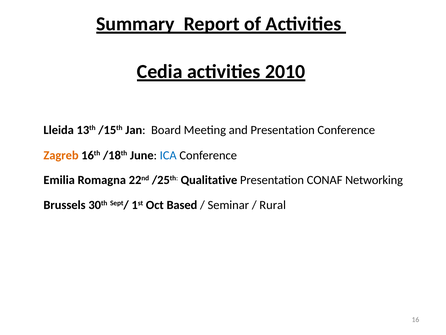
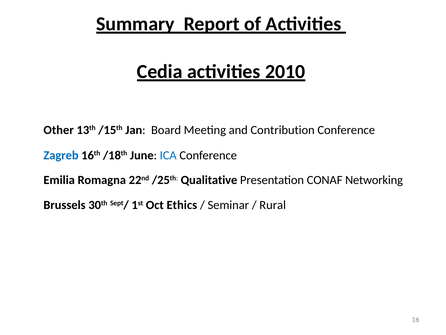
Lleida: Lleida -> Other (59, 130)
and Presentation: Presentation -> Contribution (283, 130)
Zagreb colour: orange -> blue (61, 155)
Based: Based -> Ethics (182, 205)
